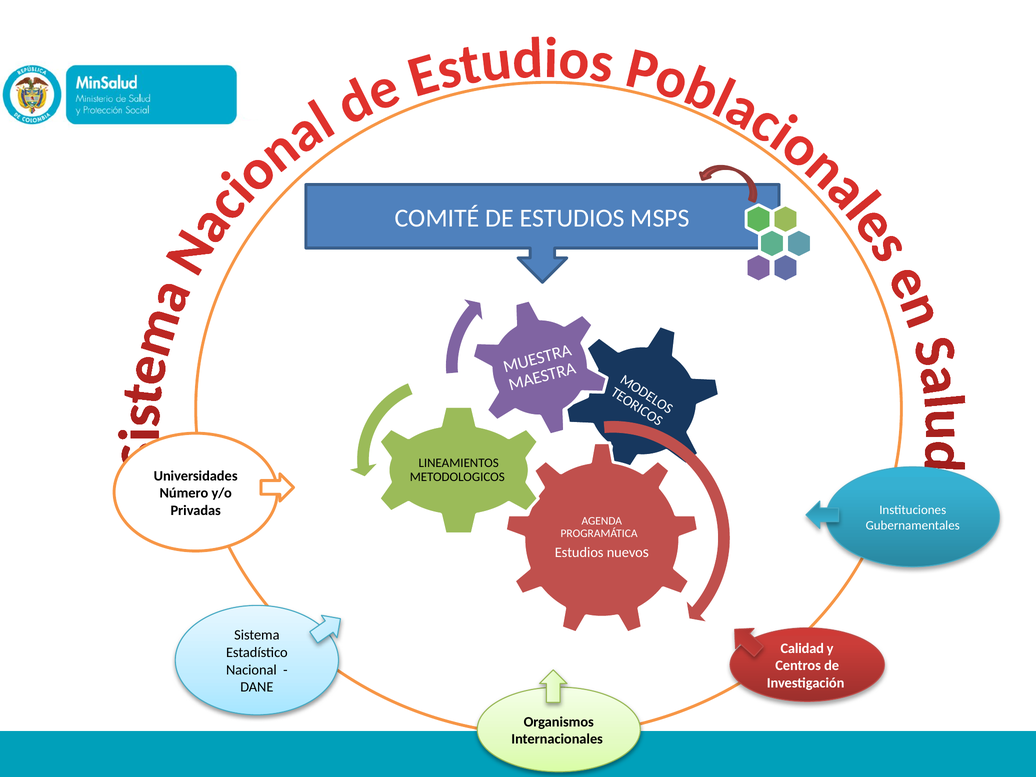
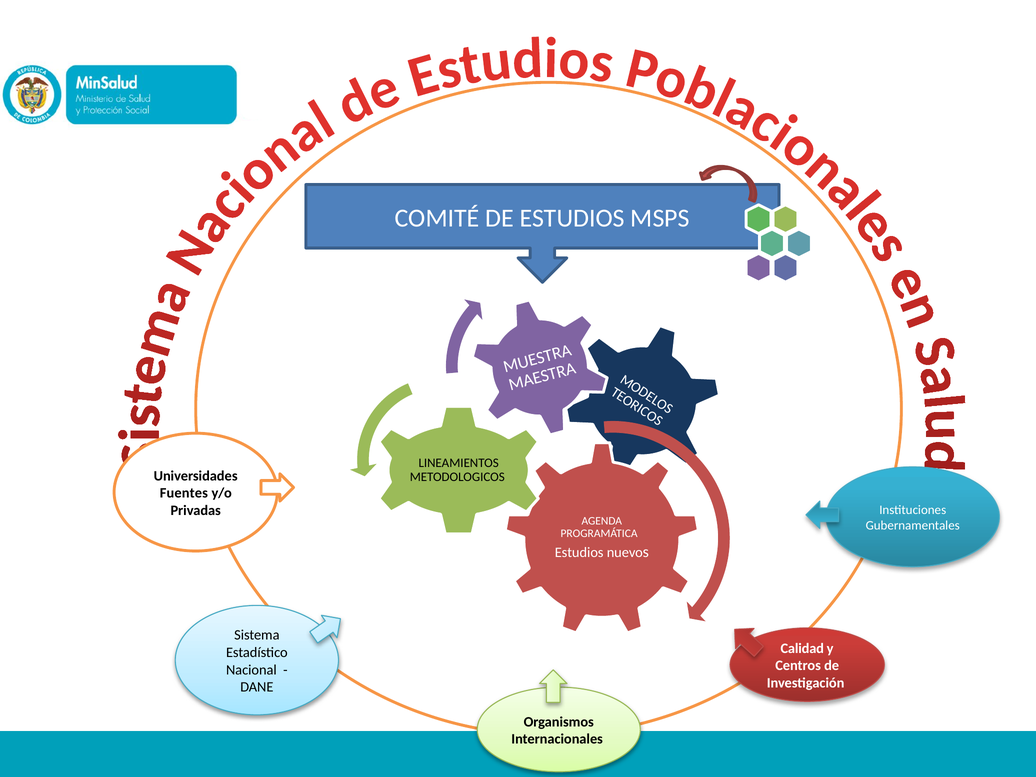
Número: Número -> Fuentes (184, 493)
